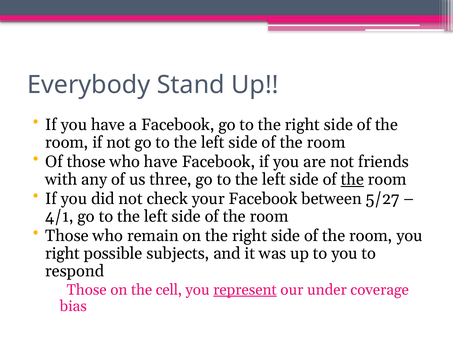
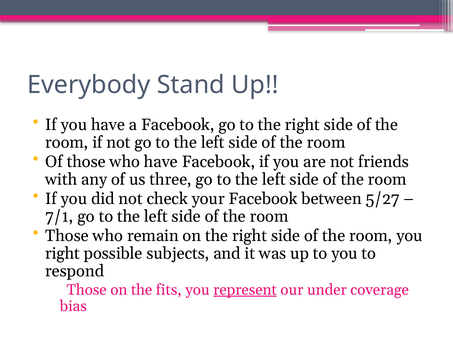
the underline: present -> none (352, 179)
4/1: 4/1 -> 7/1 (59, 216)
cell: cell -> fits (169, 290)
